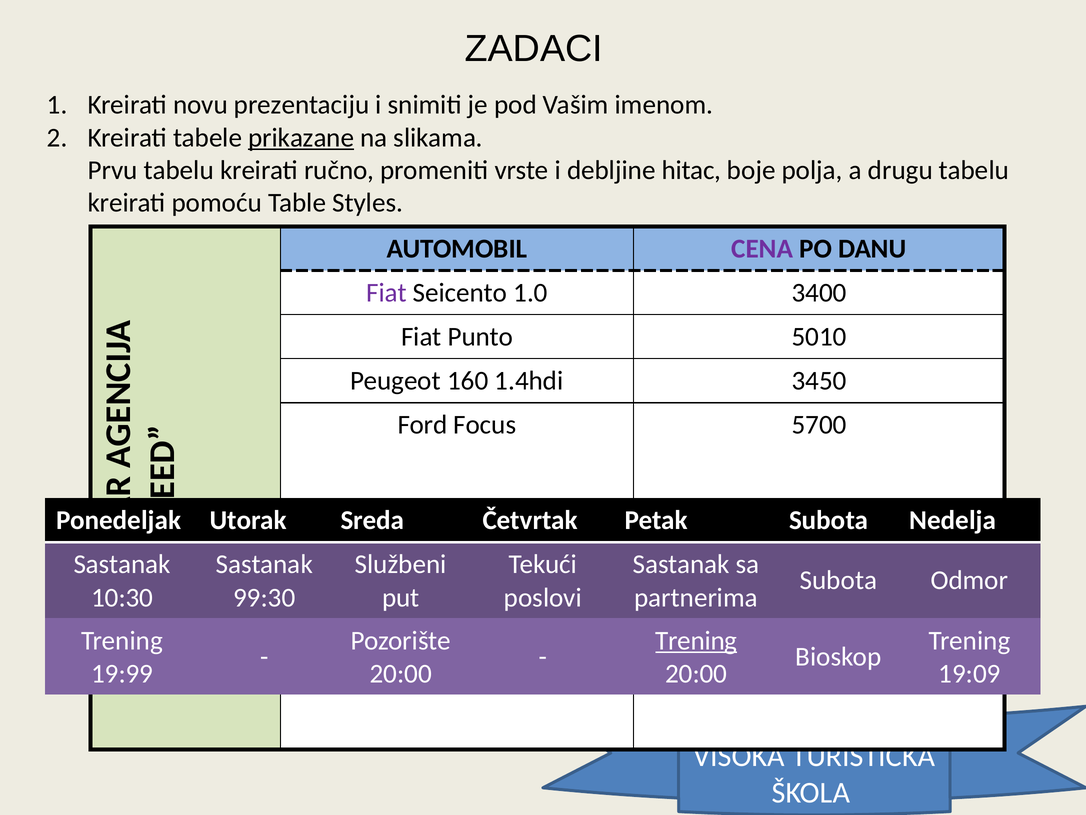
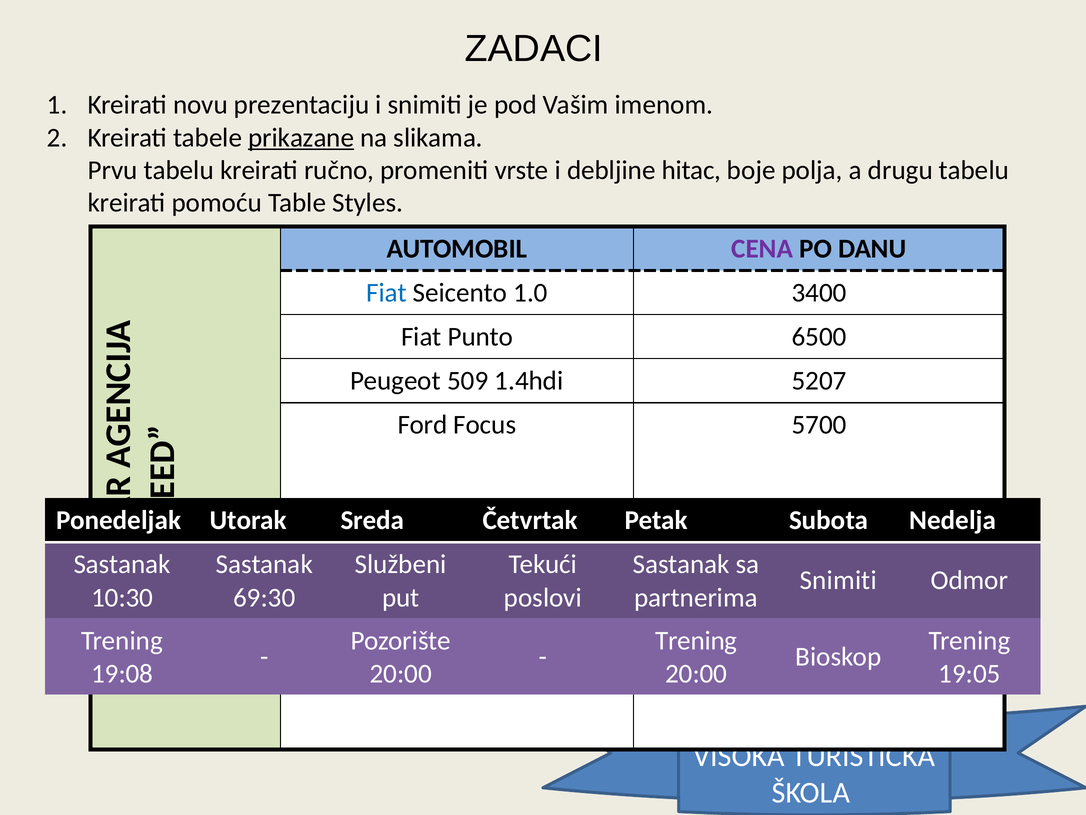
Fiat colour: purple -> blue (387, 293)
5010: 5010 -> 6500 (819, 337)
160: 160 -> 509 (468, 381)
3450: 3450 -> 5207 (819, 381)
Subota: Subota -> Snimiti (838, 580)
99:30: 99:30 -> 69:30 (264, 597)
Trening underline: present -> none (696, 640)
19:99: 19:99 -> 19:08 (122, 673)
19:09: 19:09 -> 19:05 (970, 673)
